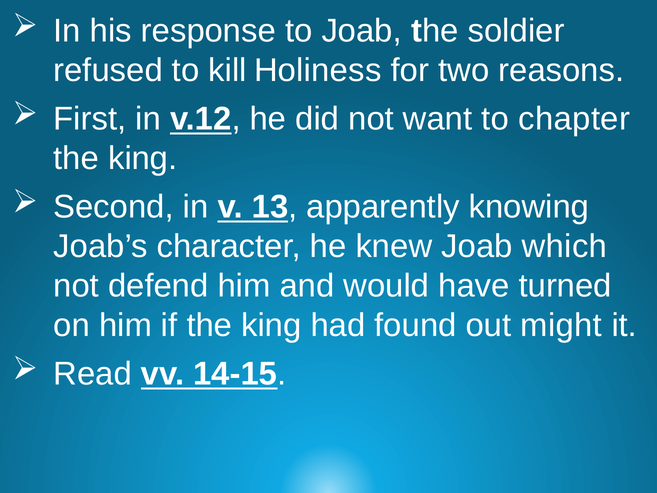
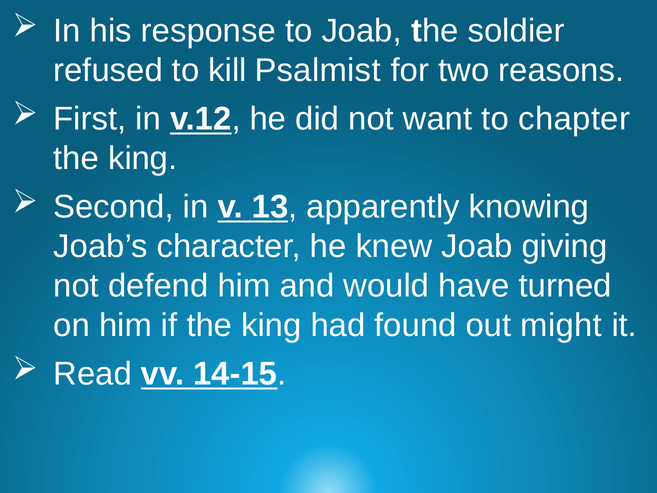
Holiness: Holiness -> Psalmist (318, 70)
which: which -> giving (565, 246)
